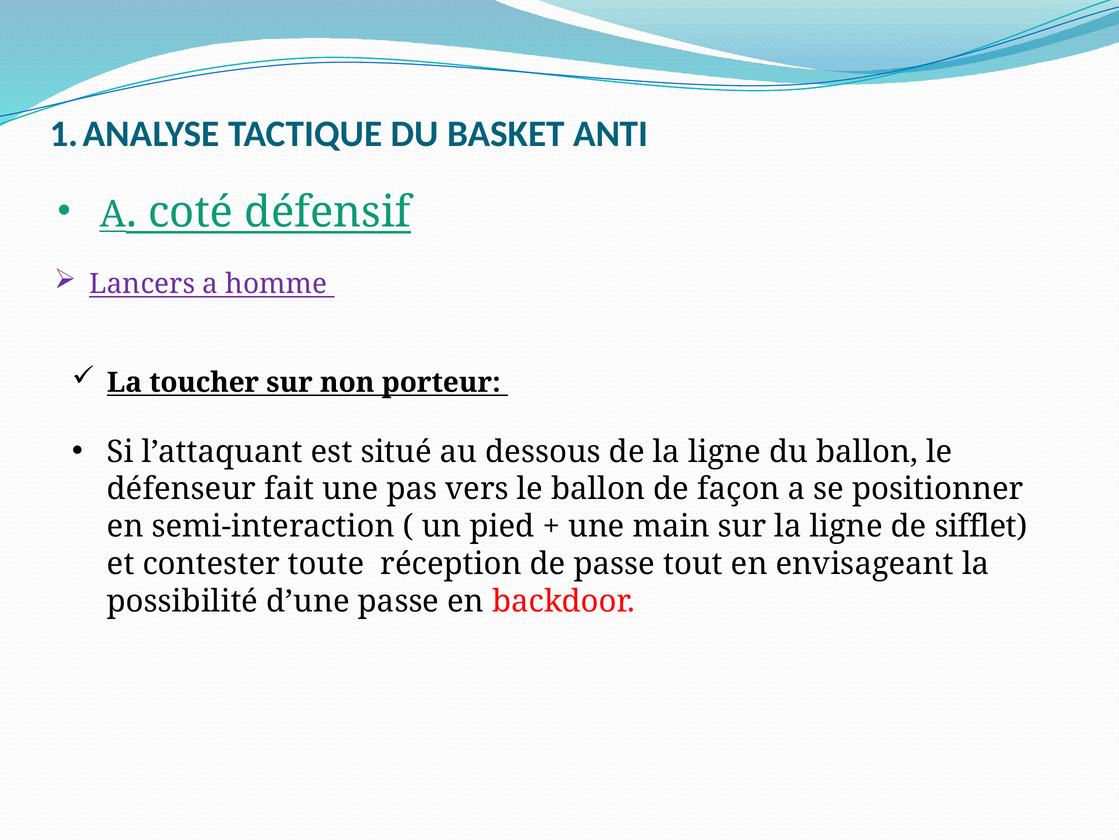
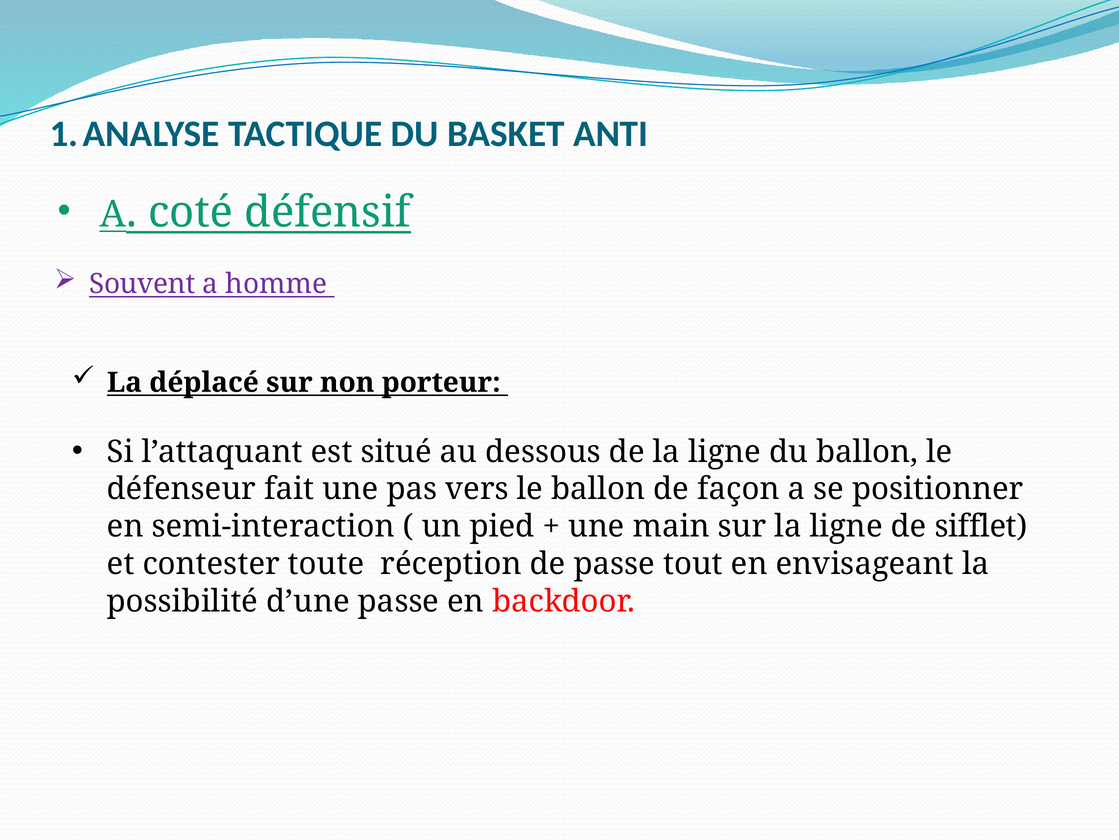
Lancers: Lancers -> Souvent (142, 284)
toucher: toucher -> déplacé (204, 382)
